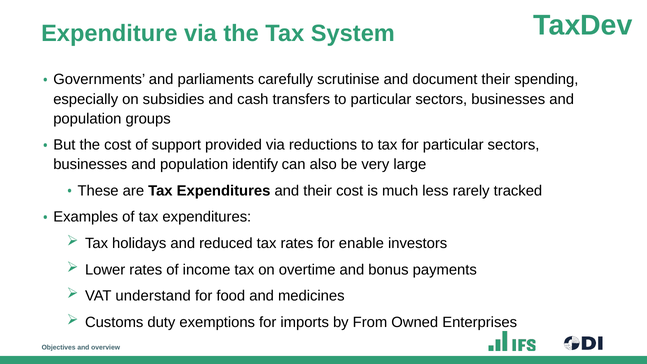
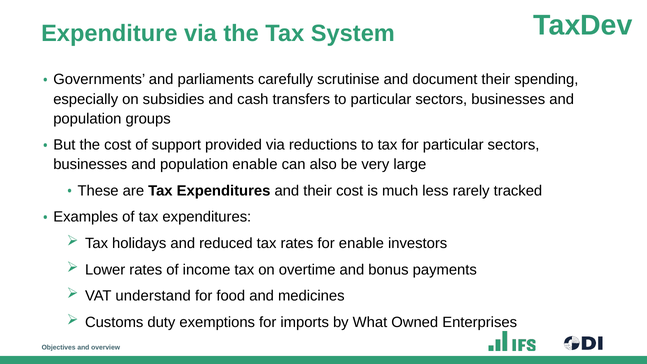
population identify: identify -> enable (255, 164)
From: From -> What (370, 322)
